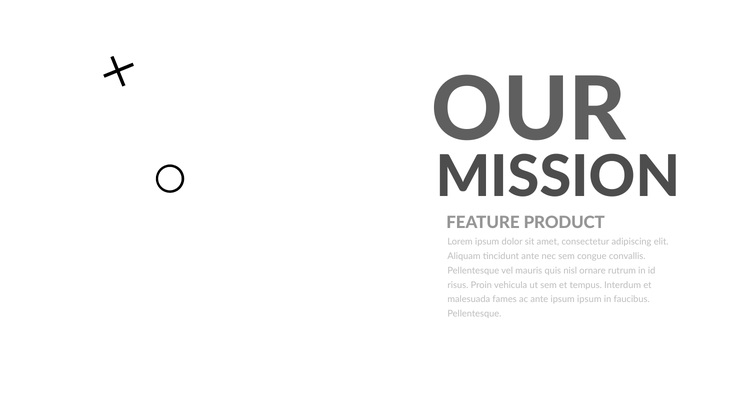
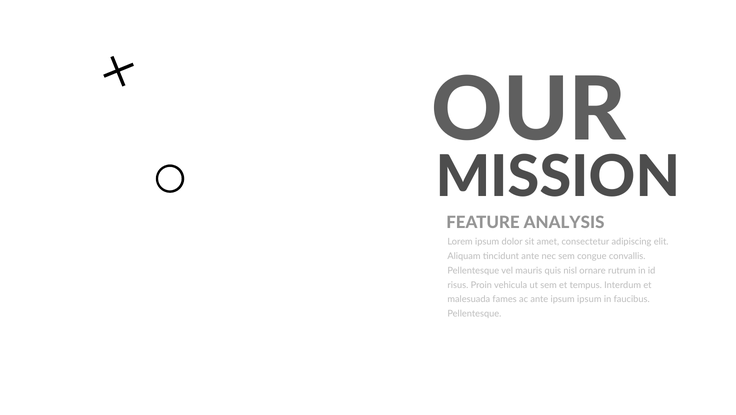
PRODUCT: PRODUCT -> ANALYSIS (564, 223)
